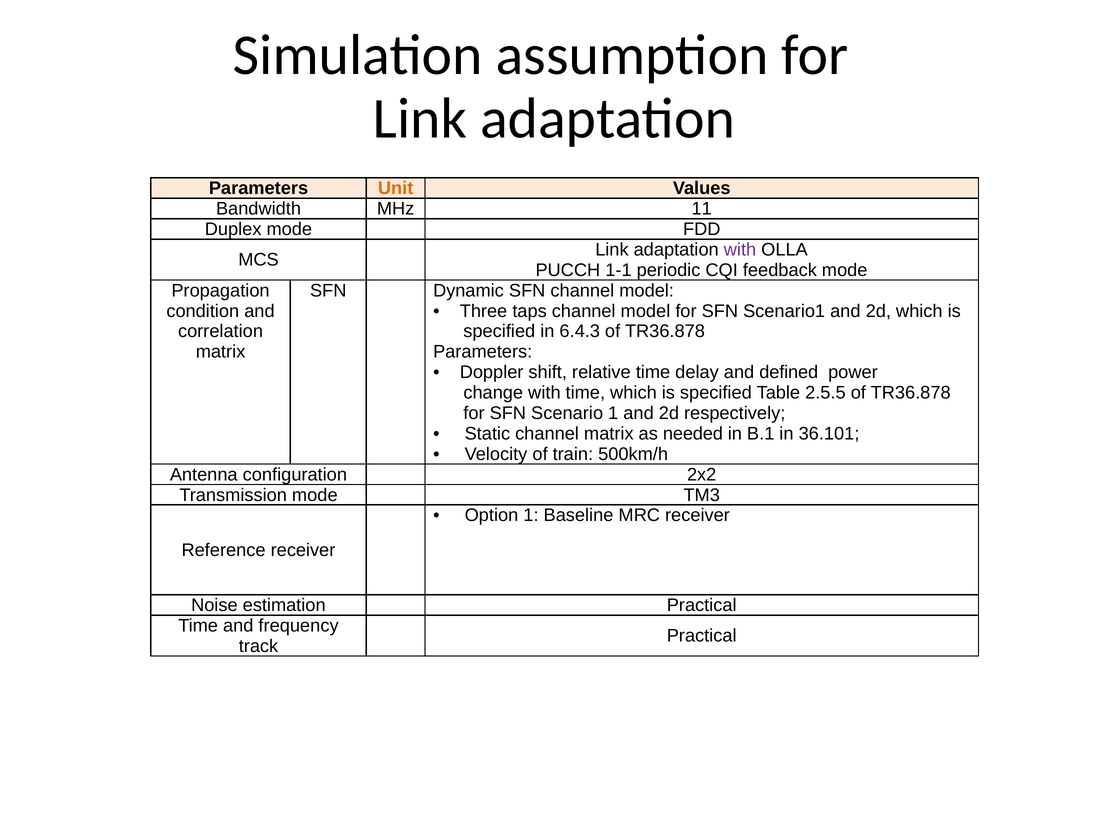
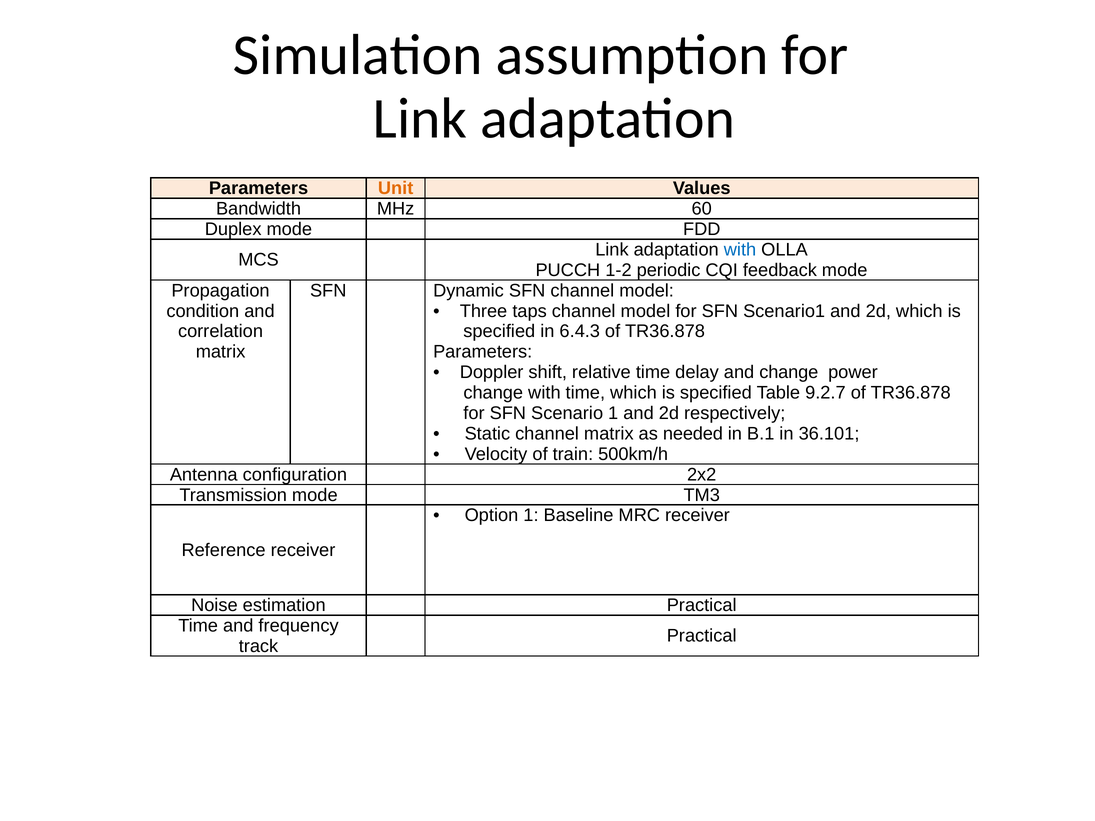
11: 11 -> 60 (702, 209)
with colour: purple -> blue (740, 250)
1-1: 1-1 -> 1-2 (618, 270)
and defined: defined -> change (789, 372)
2.5.5: 2.5.5 -> 9.2.7 (825, 393)
